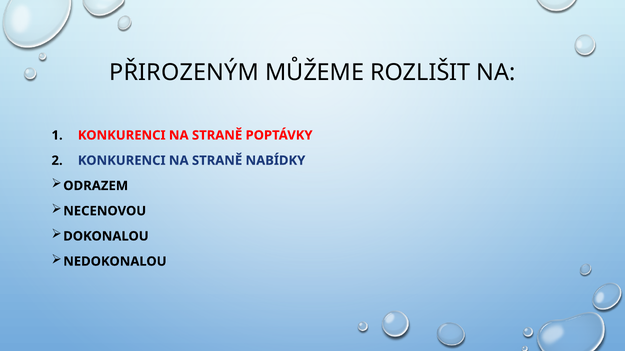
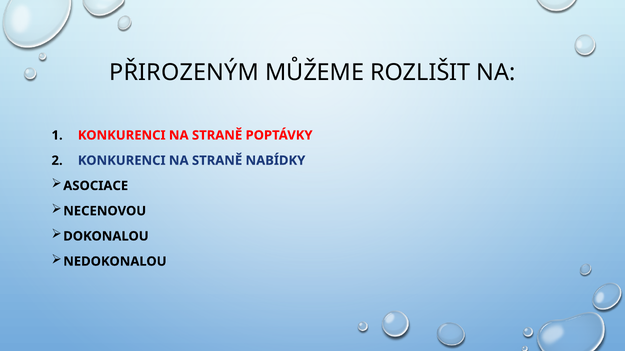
ODRAZEM: ODRAZEM -> ASOCIACE (96, 186)
